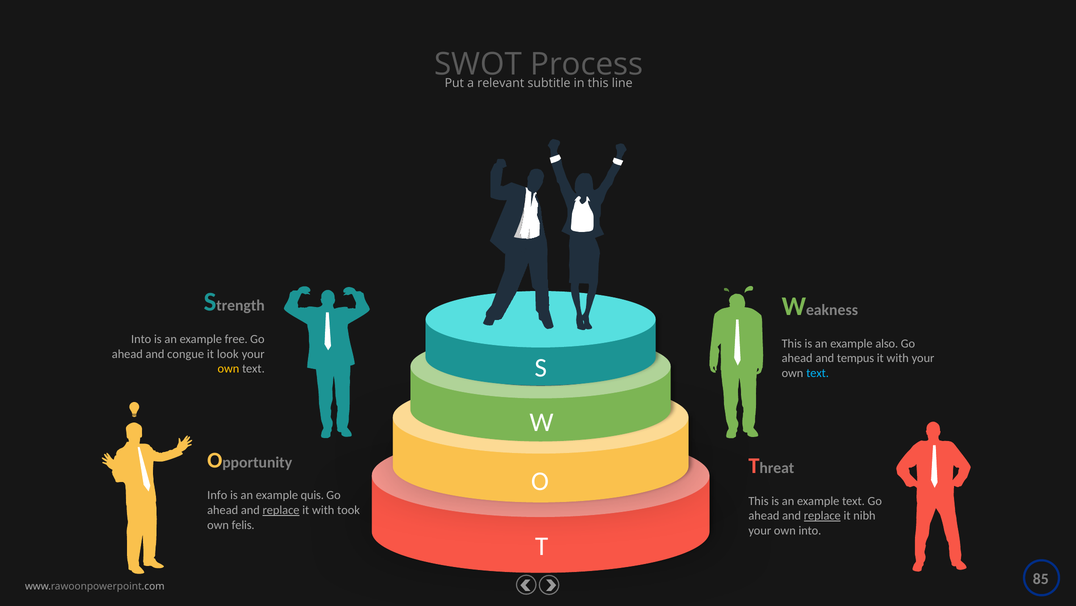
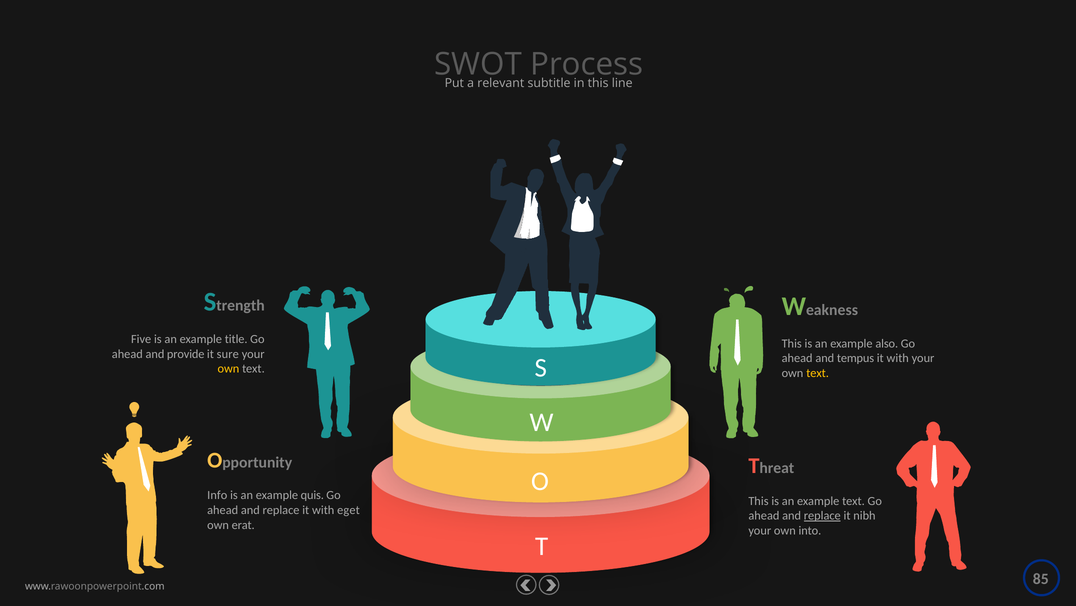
Into: Into -> Five (141, 339)
free: free -> title (236, 339)
congue: congue -> provide (186, 354)
look: look -> sure (228, 354)
text colour: light blue -> yellow (818, 373)
replace underline: present -> none (281, 510)
took: took -> eget (348, 510)
felis: felis -> erat (243, 524)
